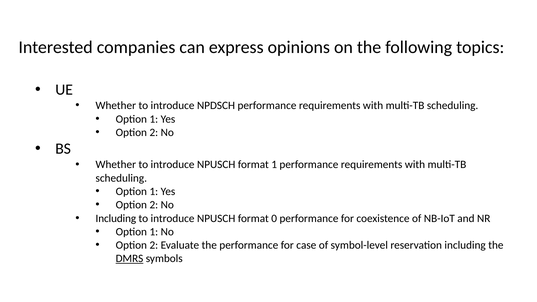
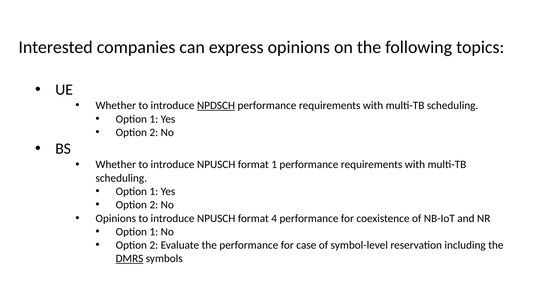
NPDSCH underline: none -> present (216, 106)
Including: Including -> Opinions (116, 218)
0: 0 -> 4 (274, 218)
